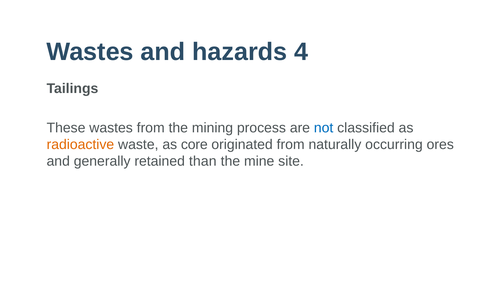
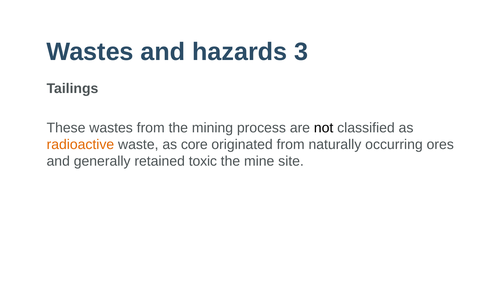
4: 4 -> 3 (301, 52)
not colour: blue -> black (324, 128)
than: than -> toxic (203, 161)
